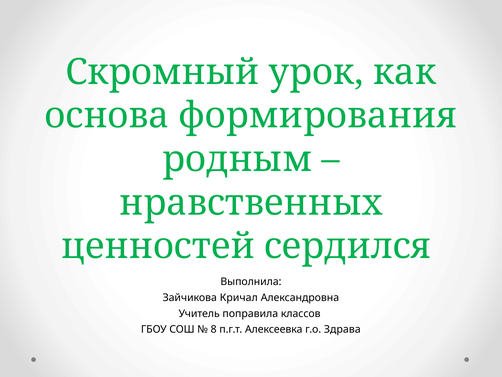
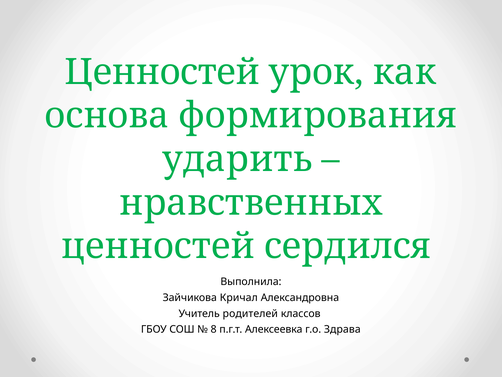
Скромный: Скромный -> Ценностей (162, 72)
родным: родным -> ударить (237, 159)
поправила: поправила -> родителей (250, 313)
